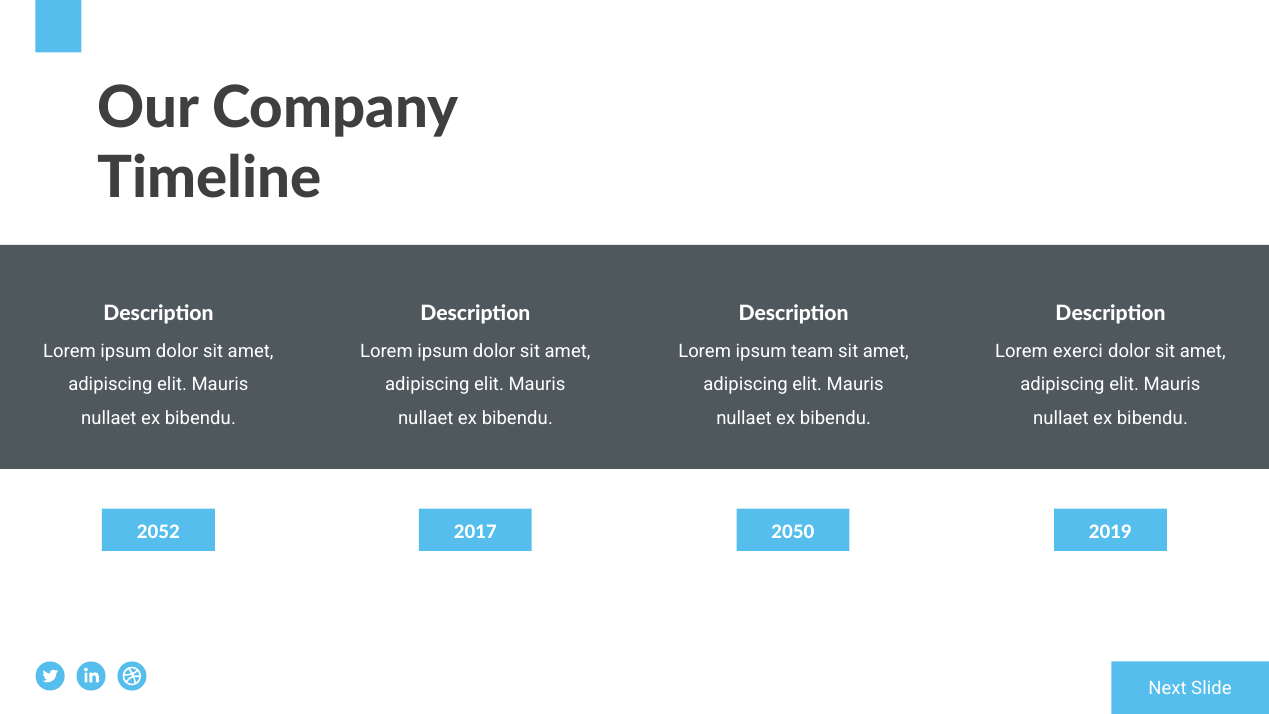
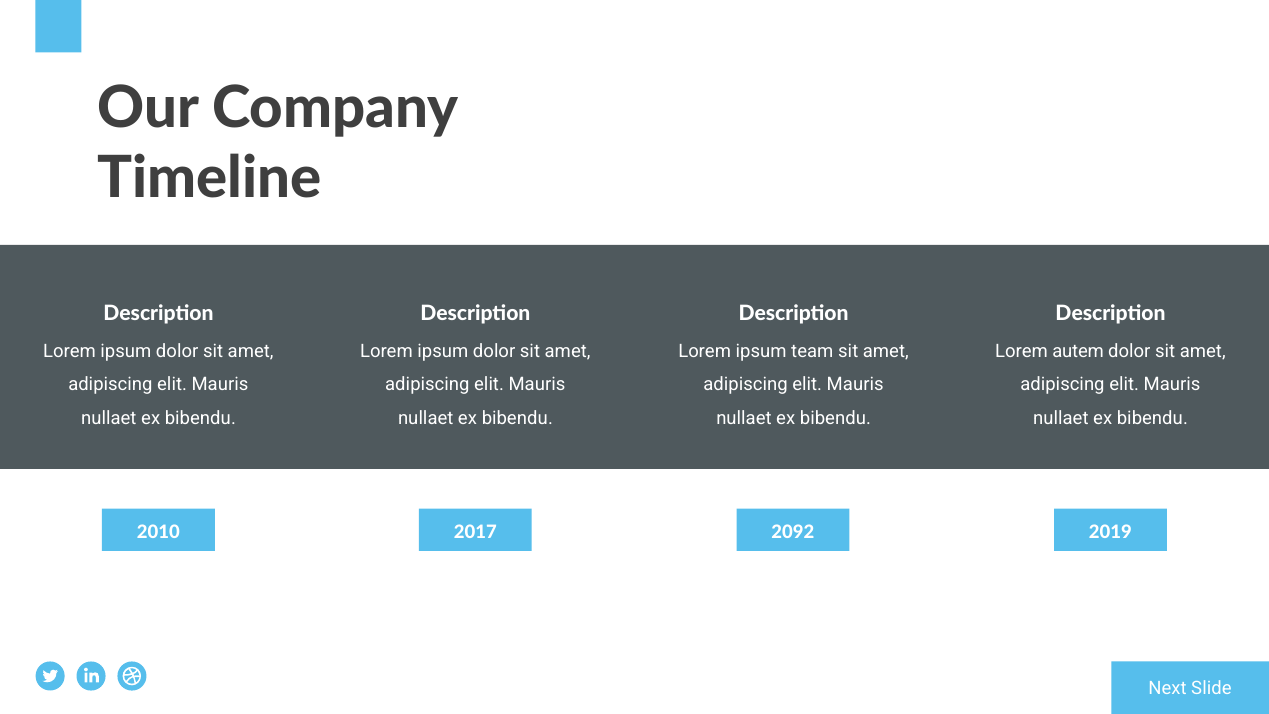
exerci: exerci -> autem (1078, 351)
2052: 2052 -> 2010 (158, 532)
2050: 2050 -> 2092 (793, 532)
